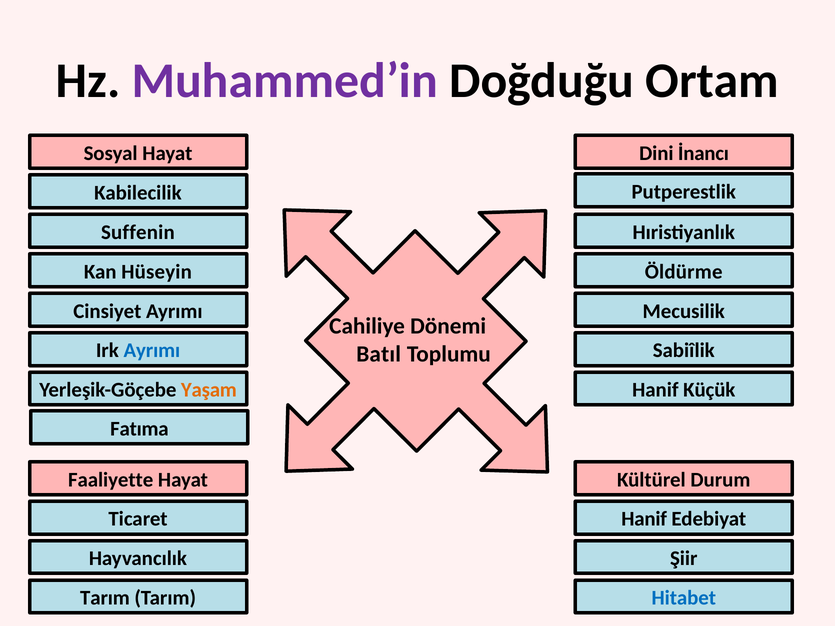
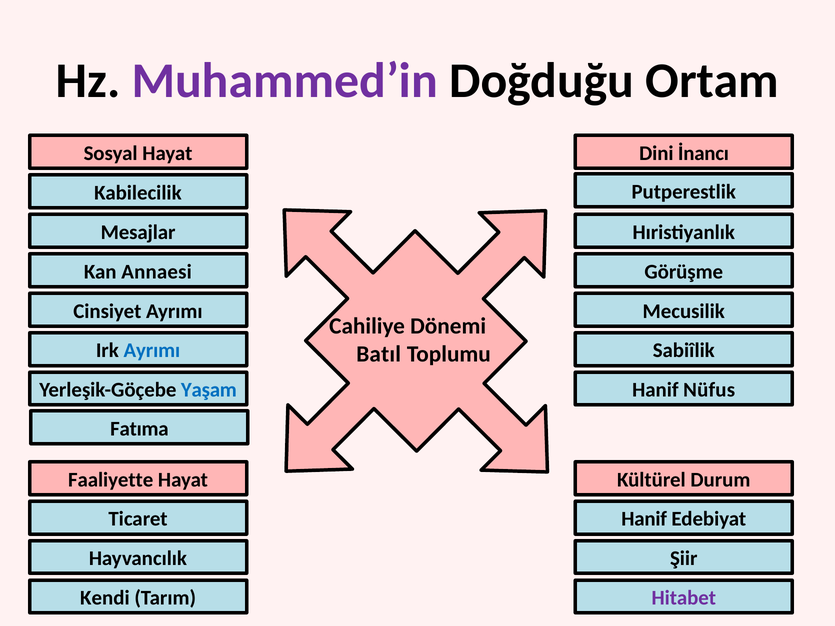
Suffenin: Suffenin -> Mesajlar (138, 232)
Hüseyin: Hüseyin -> Annaesi (157, 272)
Öldürme: Öldürme -> Görüşme (684, 272)
Yaşam colour: orange -> blue (209, 390)
Küçük: Küçük -> Nüfus (709, 390)
Tarım: Tarım -> Kendi (105, 598)
Hitabet colour: blue -> purple (684, 598)
